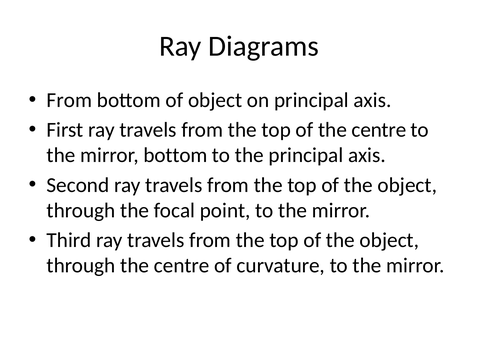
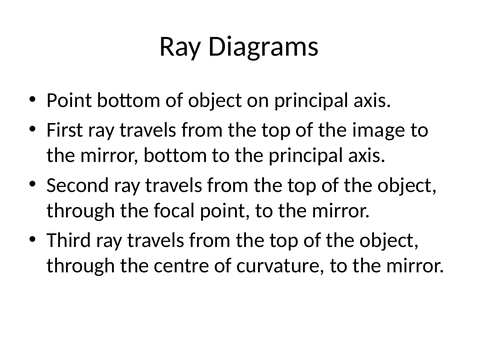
From: From -> Point (69, 100)
of the centre: centre -> image (379, 130)
